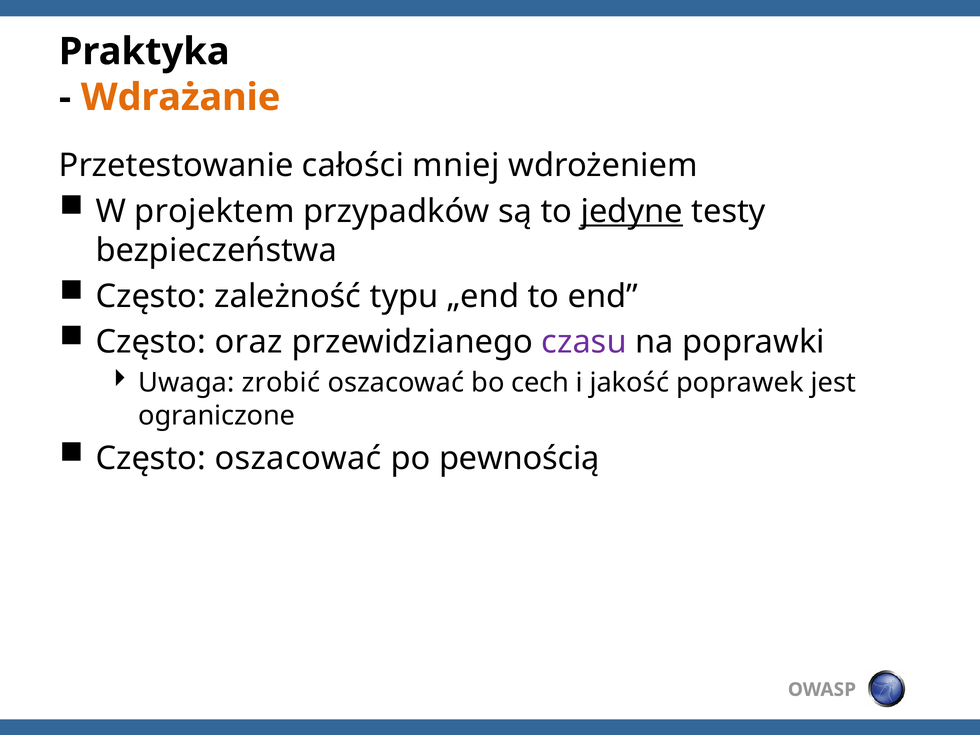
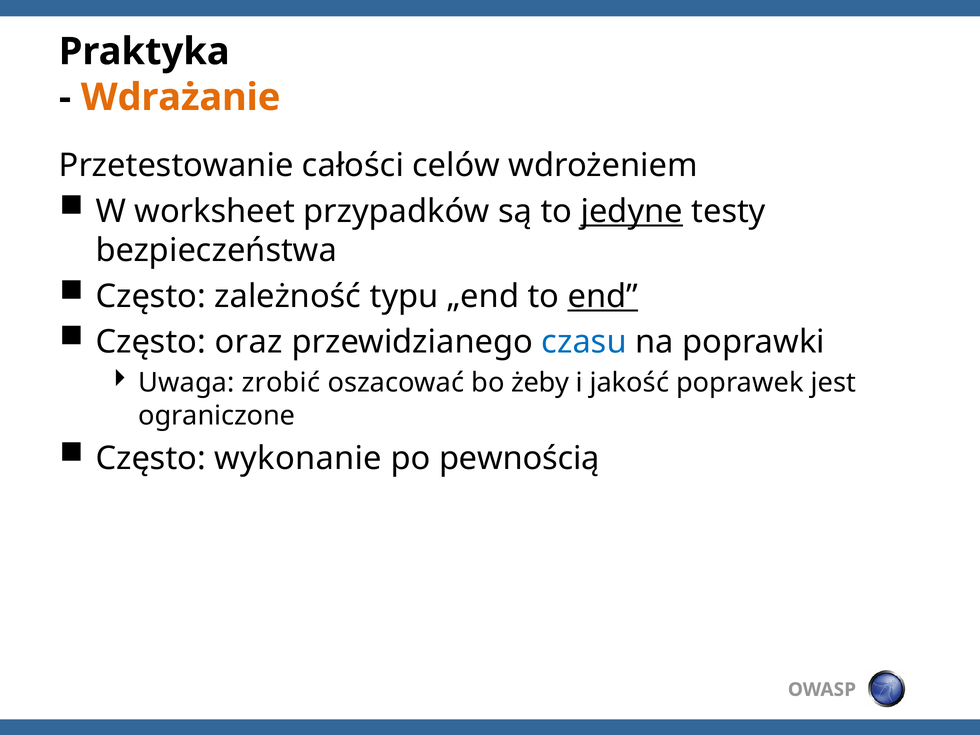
mniej: mniej -> celów (456, 166)
projektem: projektem -> worksheet (215, 211)
end underline: none -> present (603, 296)
czasu colour: purple -> blue (584, 342)
cech: cech -> żeby (540, 383)
Często oszacować: oszacować -> wykonanie (298, 458)
